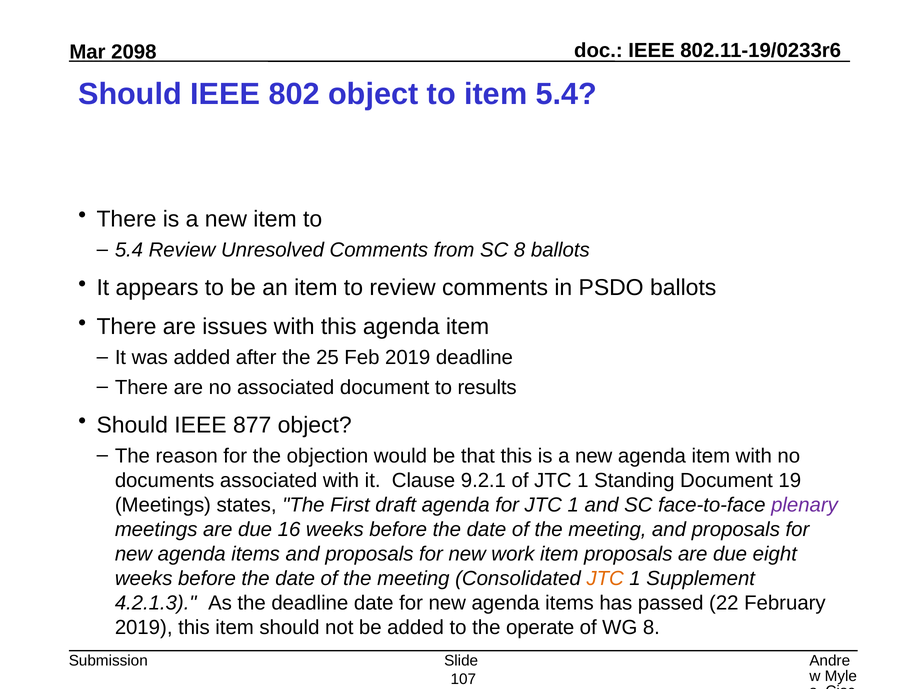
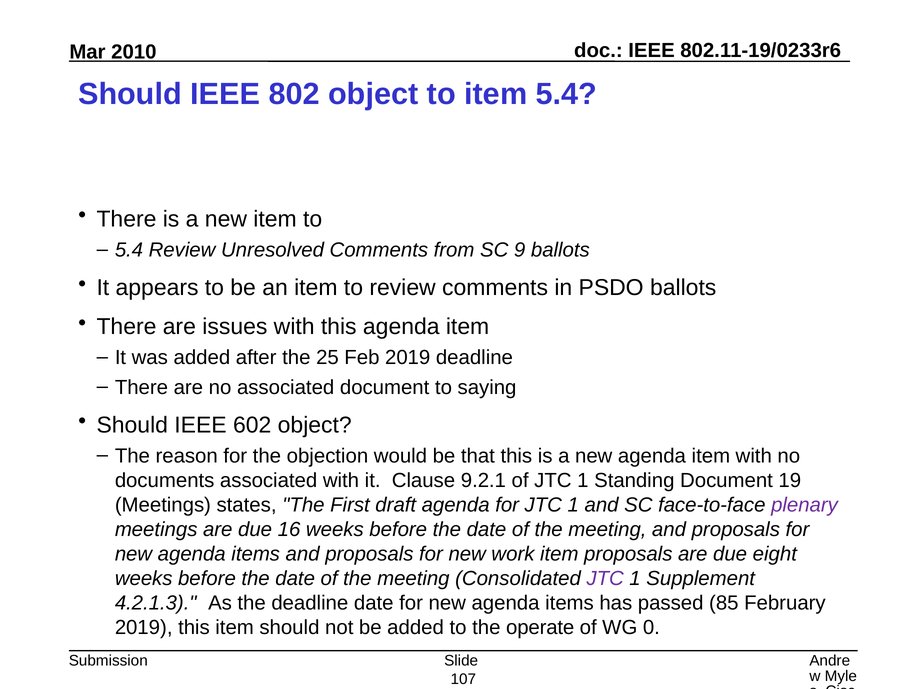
2098: 2098 -> 2010 (134, 52)
SC 8: 8 -> 9 (520, 250)
results: results -> saying (487, 387)
877: 877 -> 602 (252, 425)
JTC colour: orange -> purple (605, 579)
22: 22 -> 85 (724, 603)
WG 8: 8 -> 0 (651, 628)
